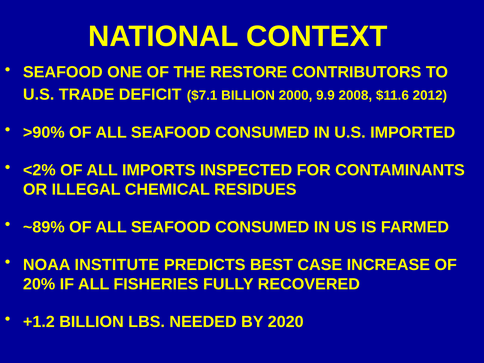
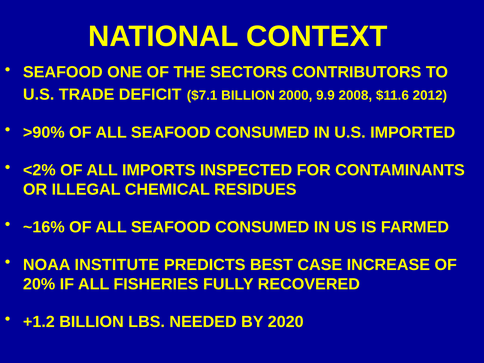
RESTORE: RESTORE -> SECTORS (249, 72)
~89%: ~89% -> ~16% (44, 227)
